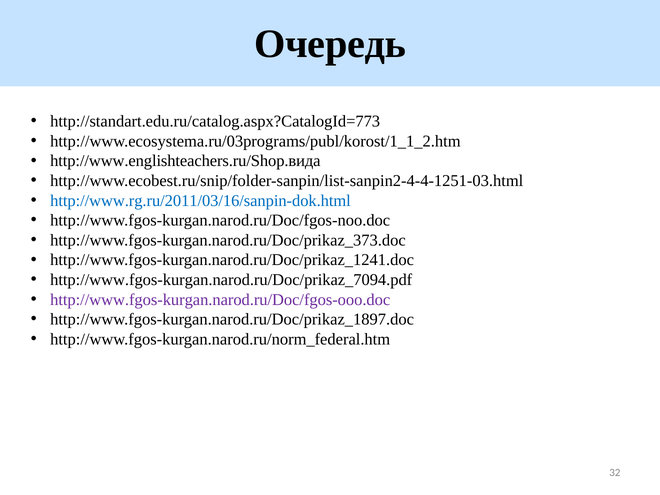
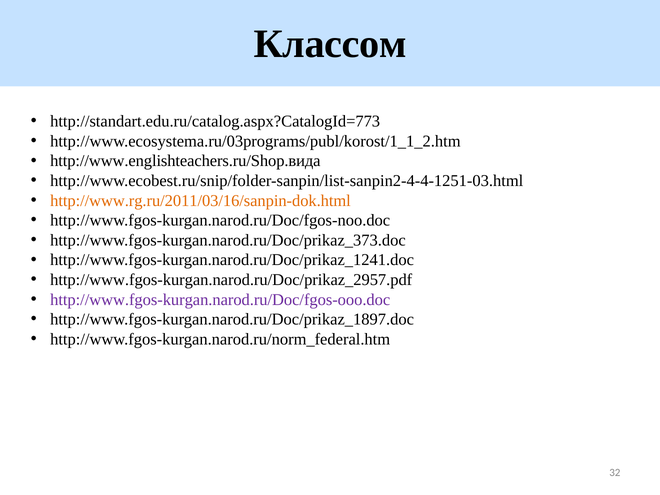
Очередь: Очередь -> Классом (330, 44)
http://www.rg.ru/2011/03/16/sanpin-dok.html colour: blue -> orange (200, 201)
http://www.fgos-kurgan.narod.ru/Doc/prikaz_7094.pdf: http://www.fgos-kurgan.narod.ru/Doc/prikaz_7094.pdf -> http://www.fgos-kurgan.narod.ru/Doc/prikaz_2957.pdf (231, 280)
